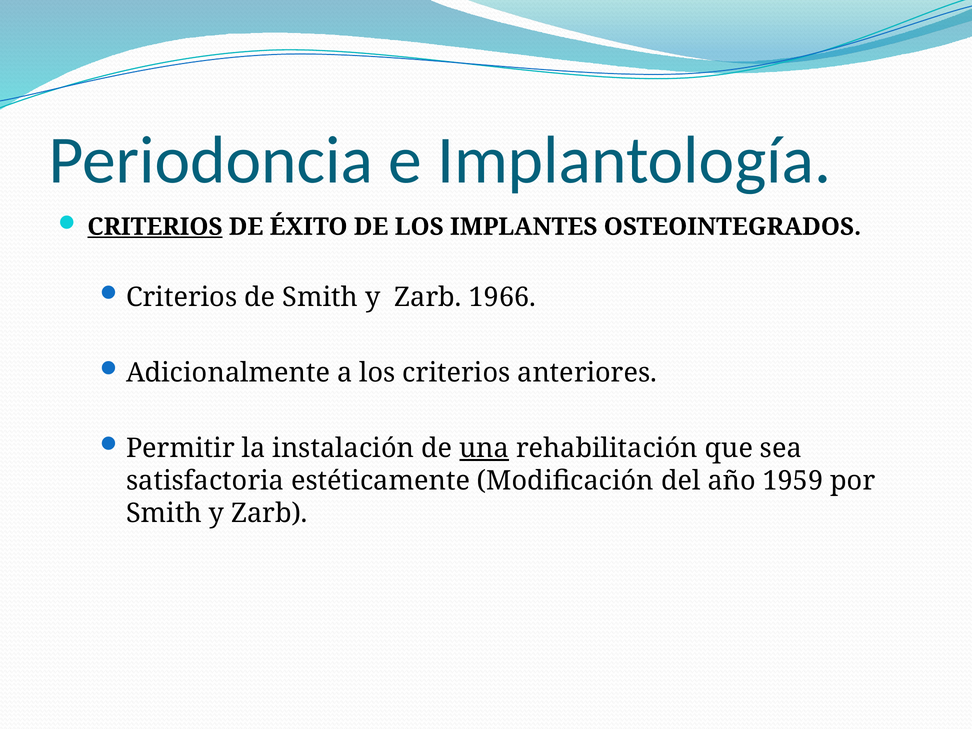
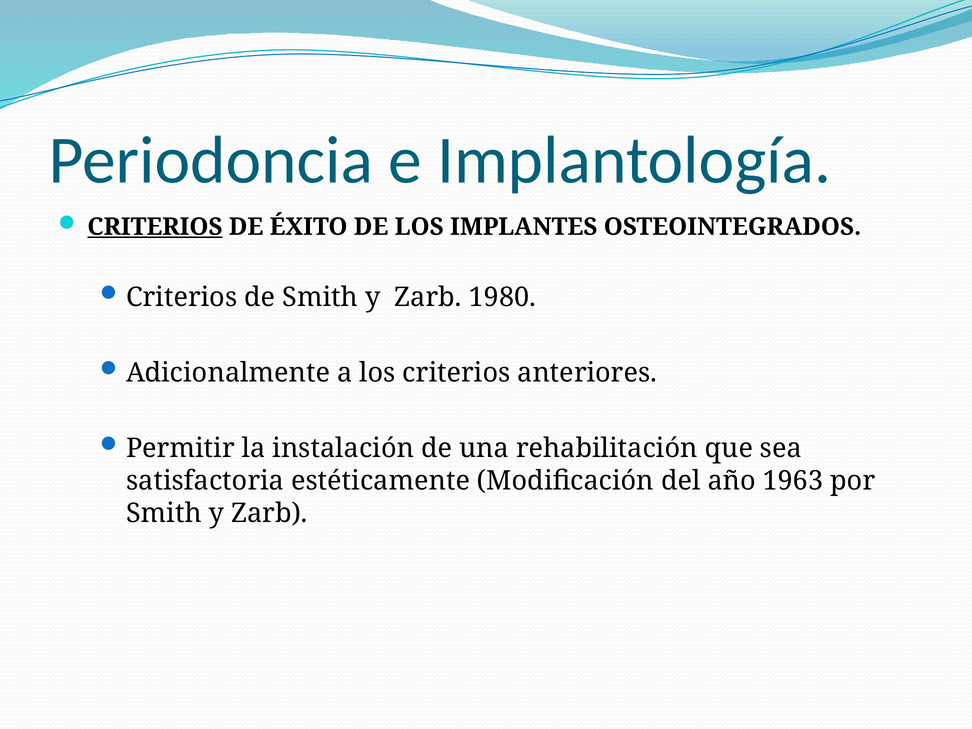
1966: 1966 -> 1980 (502, 297)
una underline: present -> none (484, 448)
1959: 1959 -> 1963 (793, 481)
